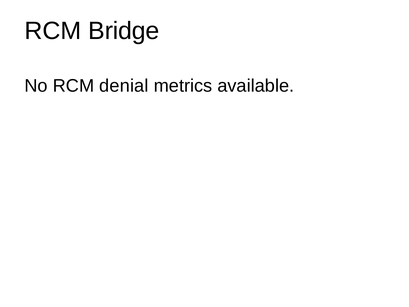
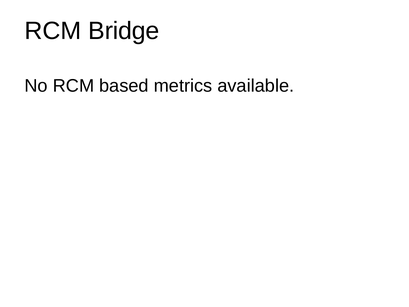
denial: denial -> based (124, 86)
